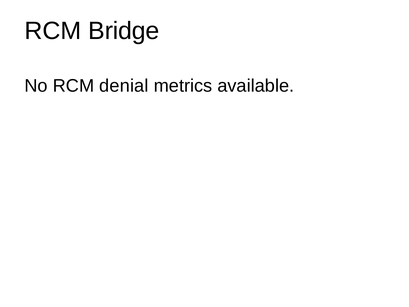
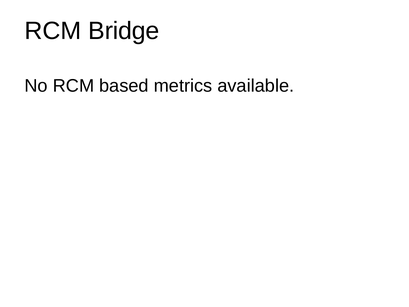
denial: denial -> based (124, 86)
